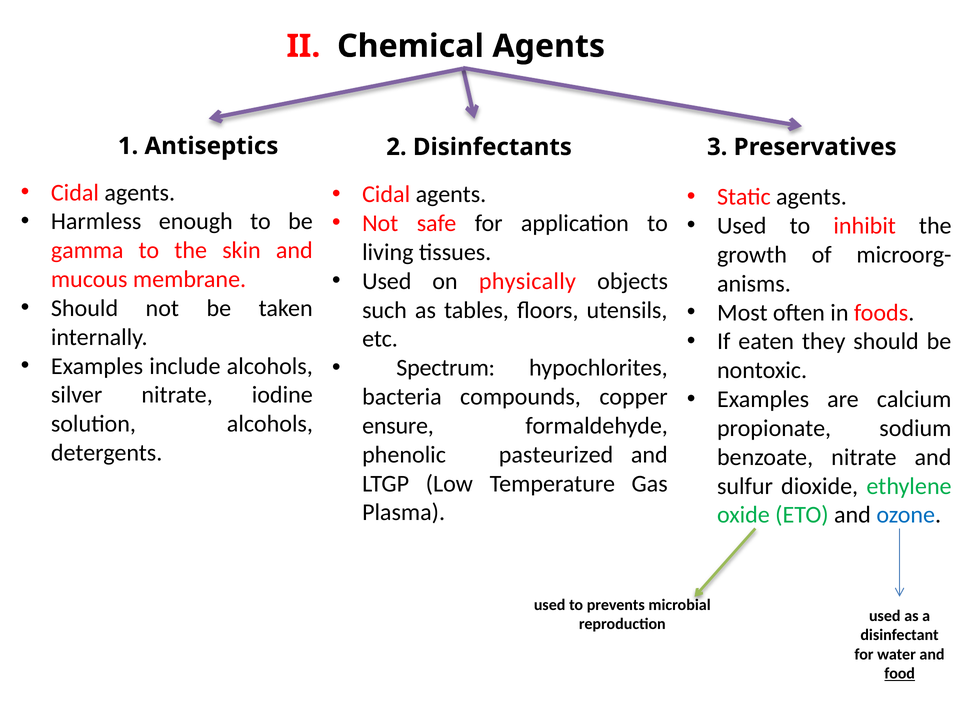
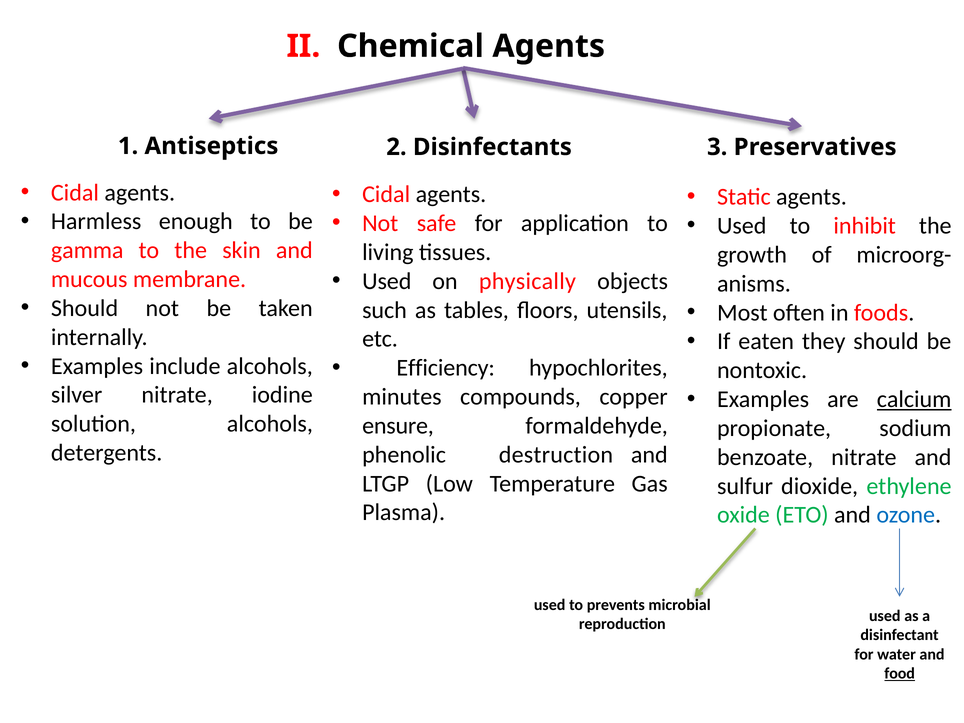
Spectrum: Spectrum -> Efficiency (446, 368)
calcium underline: none -> present (914, 399)
bacteria: bacteria -> minutes (402, 397)
pasteurized: pasteurized -> destruction (556, 455)
